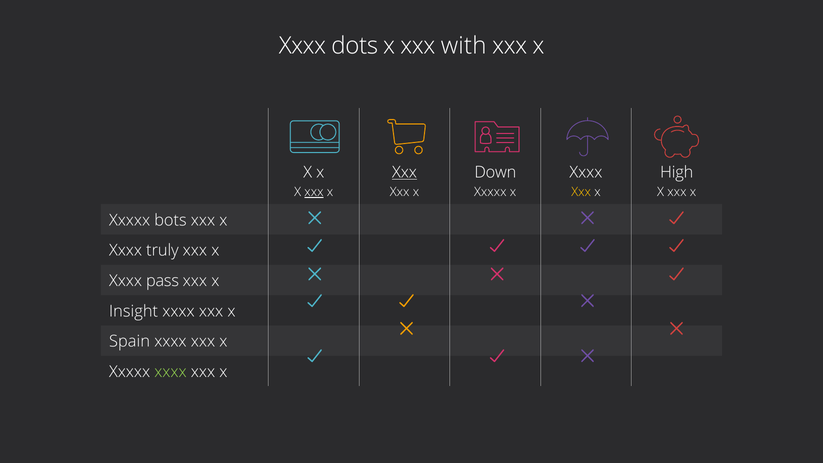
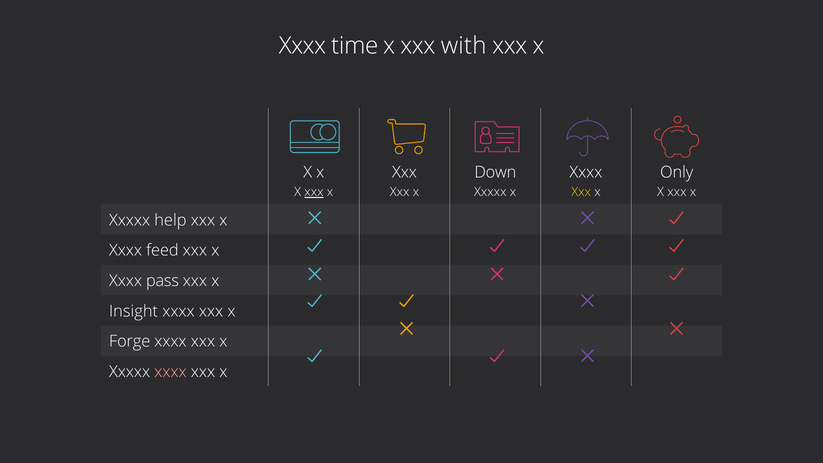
dots: dots -> time (355, 46)
Xxx underline: present -> none (404, 172)
High: High -> Only (677, 172)
bots: bots -> help (170, 220)
truly: truly -> feed (162, 250)
Spain: Spain -> Forge (130, 342)
xxxx colour: light green -> pink (170, 372)
